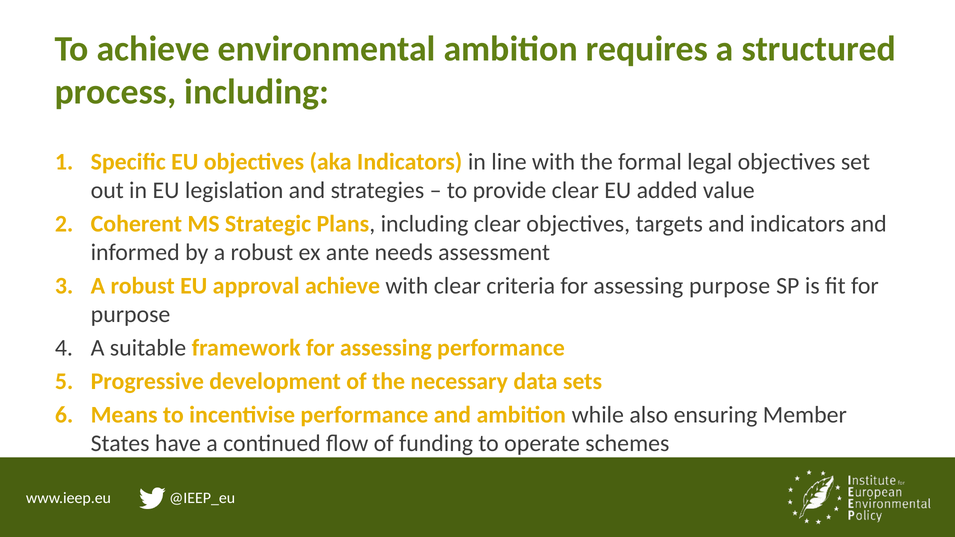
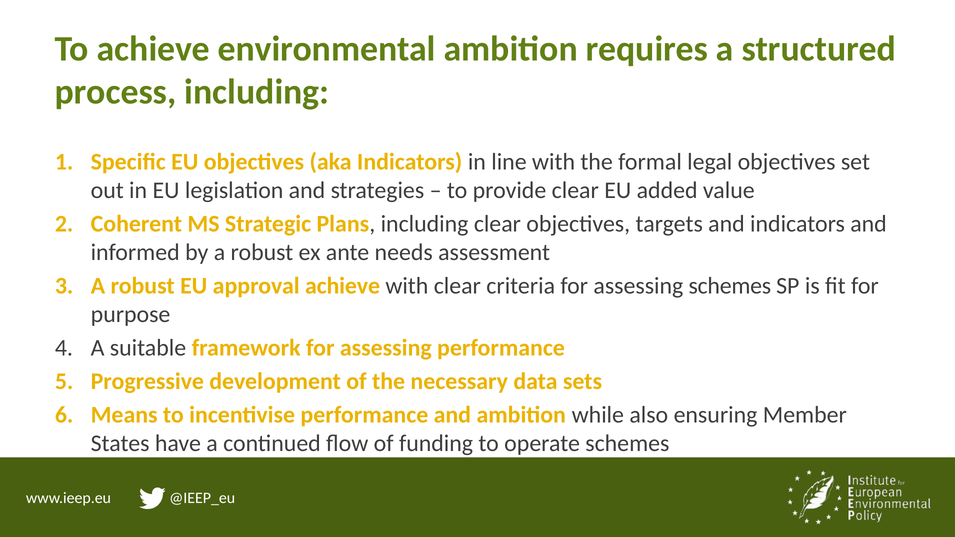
assessing purpose: purpose -> schemes (730, 286)
